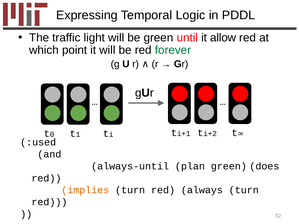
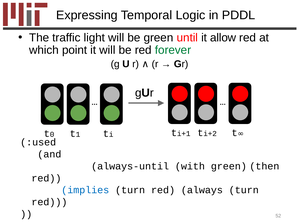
plan: plan -> with (190, 166)
does: does -> then (264, 166)
implies colour: orange -> blue (85, 190)
